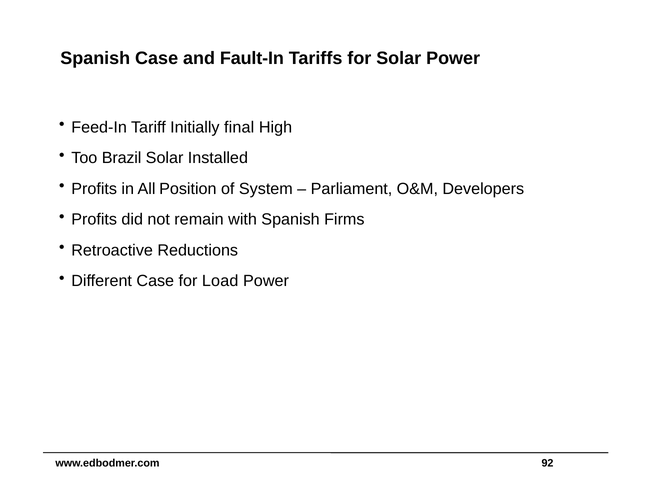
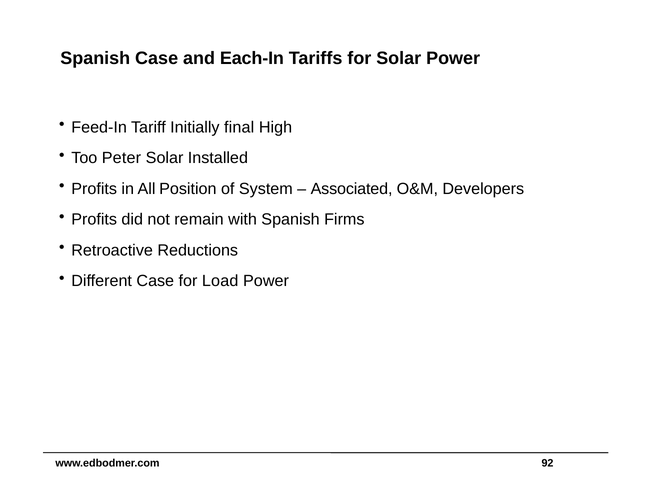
Fault-In: Fault-In -> Each-In (252, 58)
Brazil: Brazil -> Peter (121, 158)
Parliament: Parliament -> Associated (352, 189)
